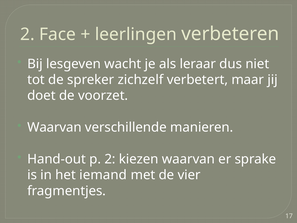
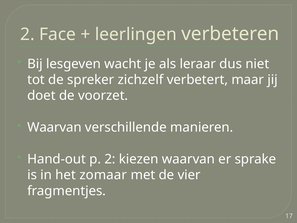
iemand: iemand -> zomaar (103, 175)
